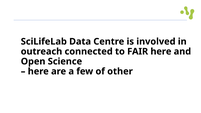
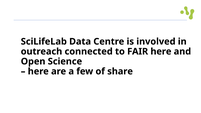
other: other -> share (120, 71)
